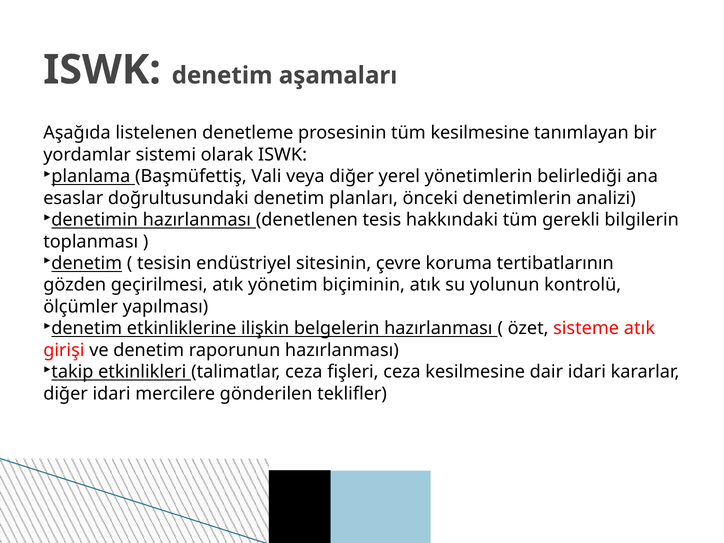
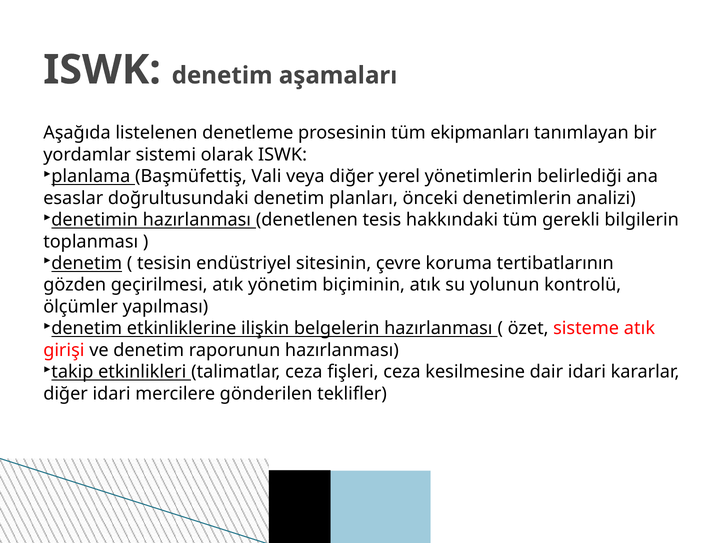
tüm kesilmesine: kesilmesine -> ekipmanları (480, 133)
